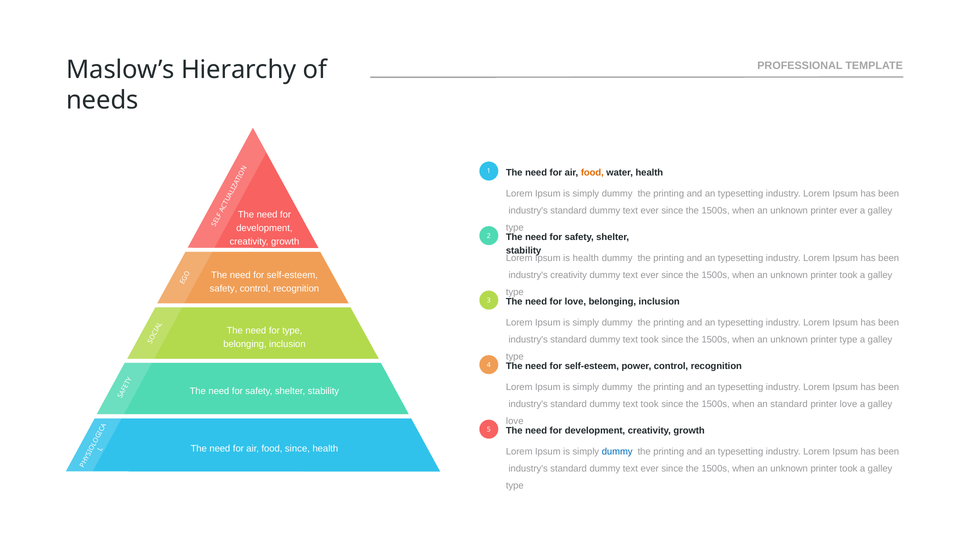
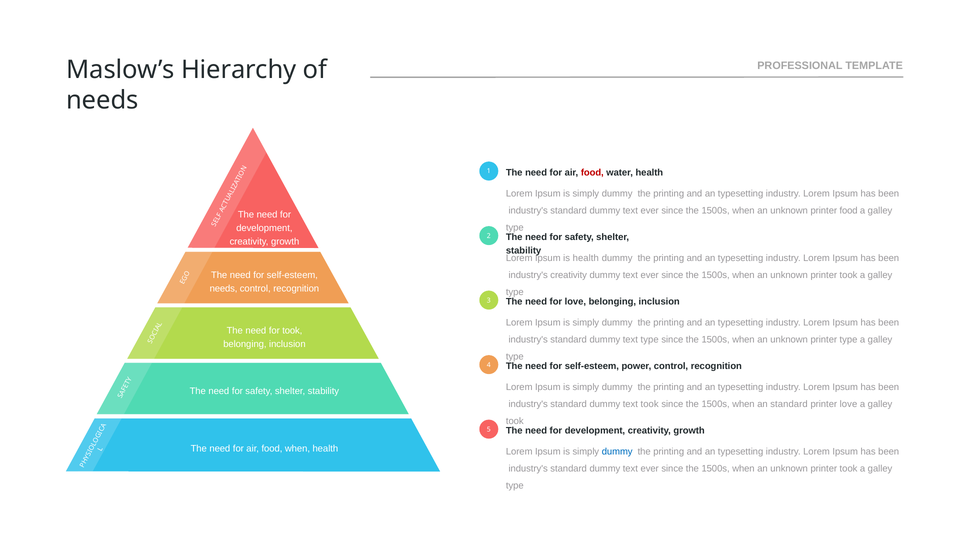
food colour: orange -> red (592, 172)
printer ever: ever -> food (849, 210)
safety: safety -> needs (224, 289)
for type: type -> took (292, 331)
took: took -> type (650, 339)
love: love -> took (515, 421)
food since: since -> when (297, 448)
